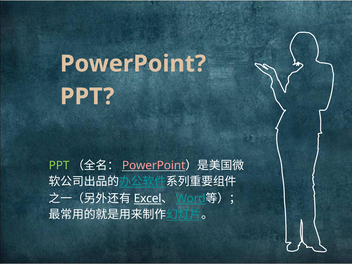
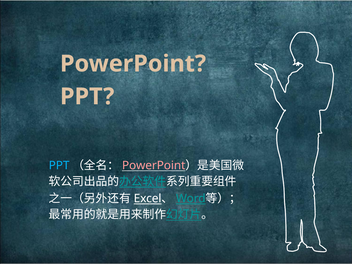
PPT colour: light green -> light blue (59, 165)
